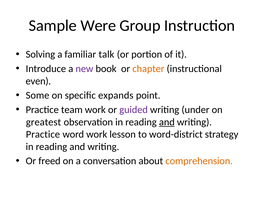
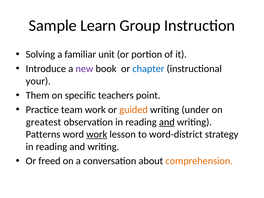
Were: Were -> Learn (98, 26)
talk: talk -> unit (107, 54)
chapter colour: orange -> blue (148, 69)
even: even -> your (38, 81)
Some: Some -> Them (38, 95)
expands: expands -> teachers (116, 95)
guided colour: purple -> orange (134, 110)
Practice: Practice -> Patterns (43, 134)
work underline: none -> present (97, 134)
